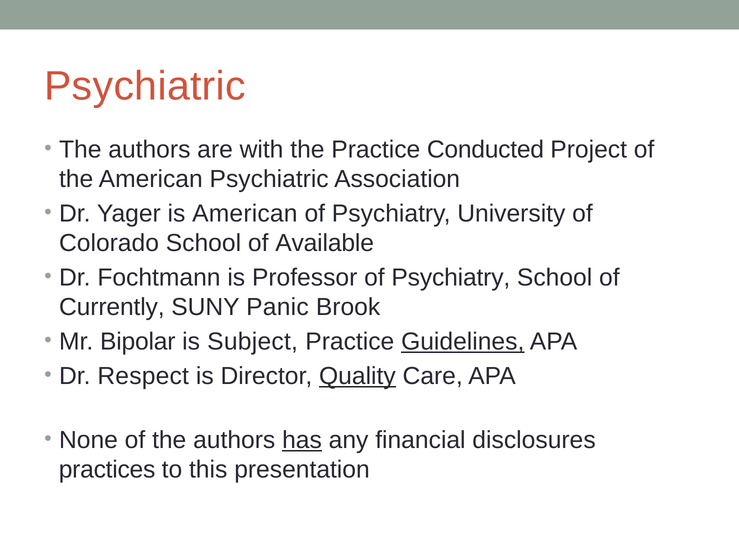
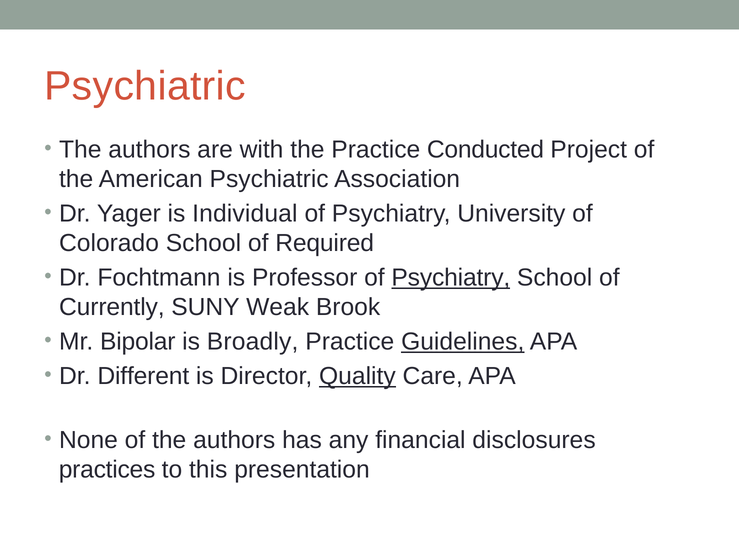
is American: American -> Individual (245, 214)
Available: Available -> Required (325, 243)
Psychiatry underline: none -> present (451, 278)
Panic: Panic -> Weak (278, 307)
Subject: Subject -> Broadly (253, 342)
Respect: Respect -> Different (143, 376)
has underline: present -> none (302, 440)
